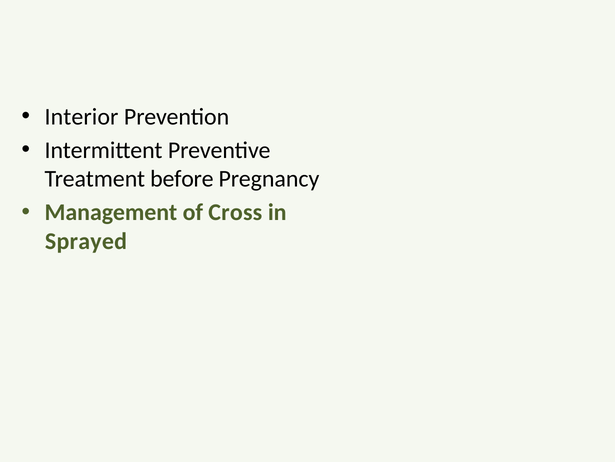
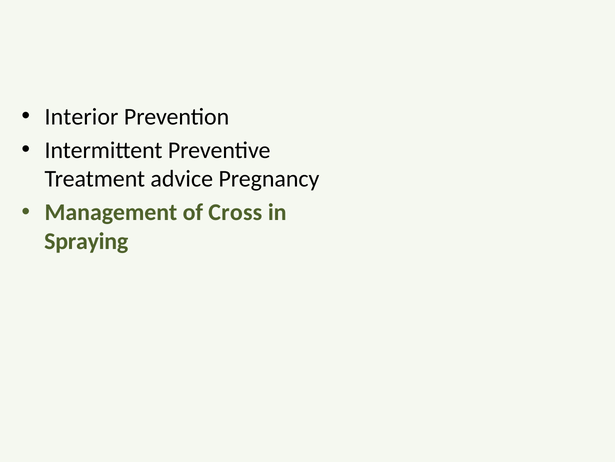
before: before -> advice (182, 179)
Sprayed: Sprayed -> Spraying (86, 241)
